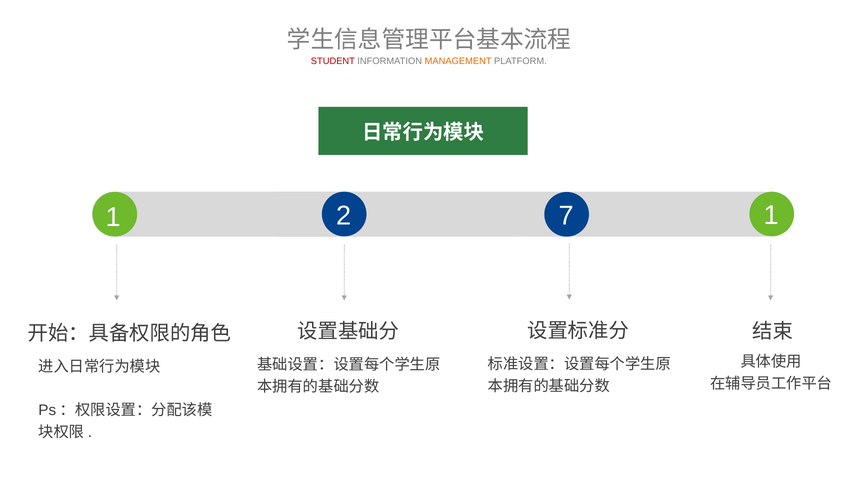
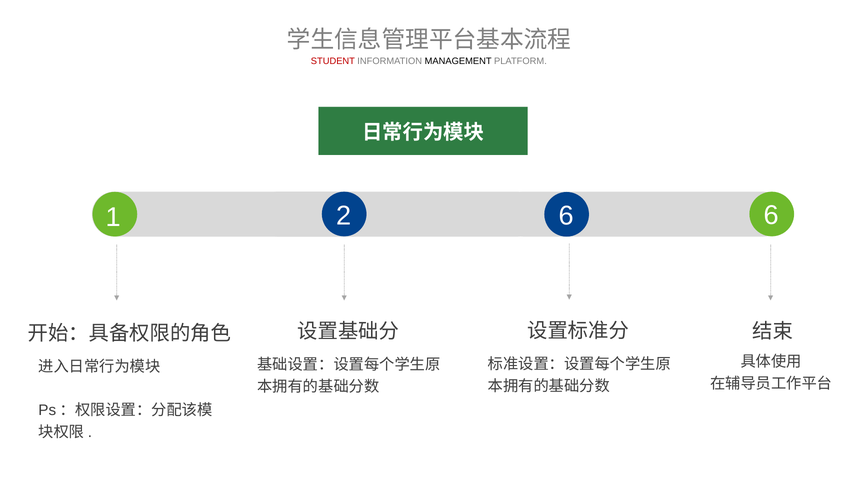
MANAGEMENT colour: orange -> black (458, 61)
2 7: 7 -> 6 (566, 216)
1 1: 1 -> 6 (771, 215)
